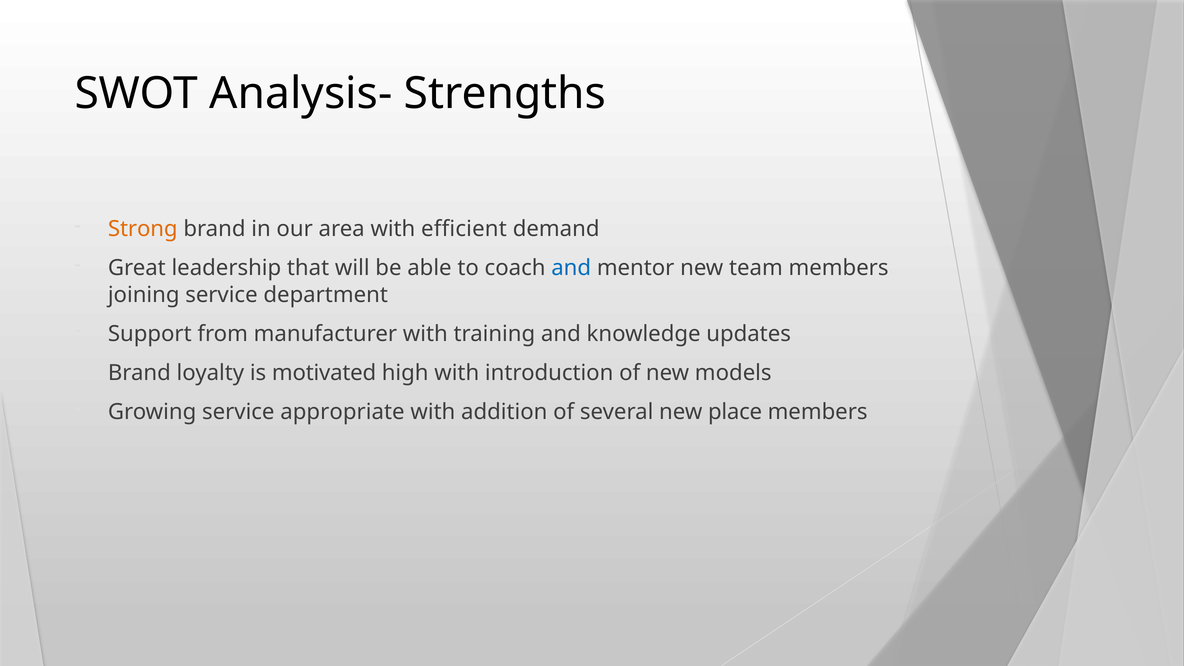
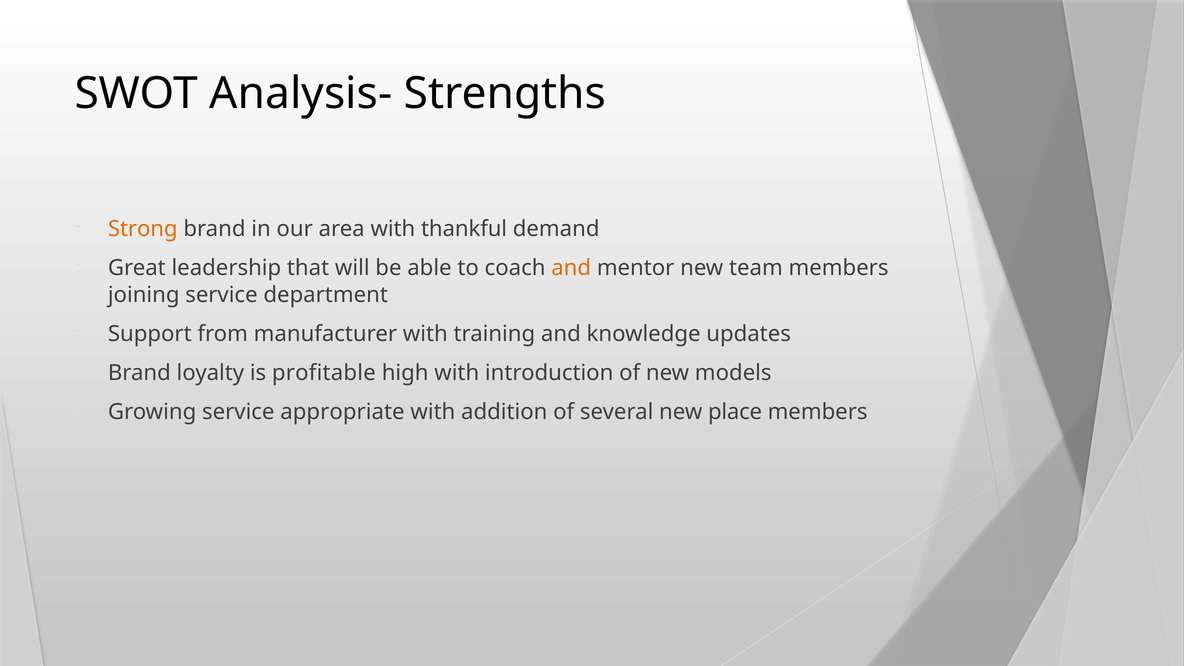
efficient: efficient -> thankful (464, 229)
and colour: blue -> orange (571, 268)
motivated: motivated -> profitable (324, 373)
